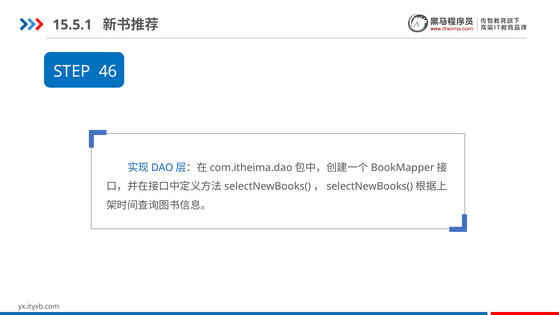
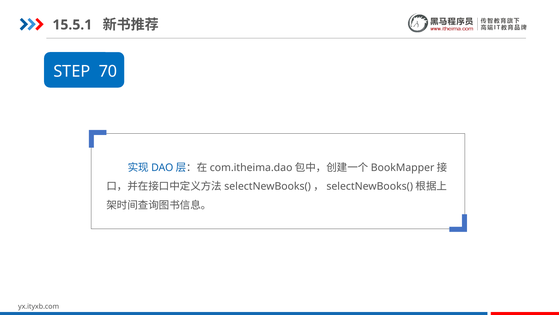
46: 46 -> 70 (108, 71)
